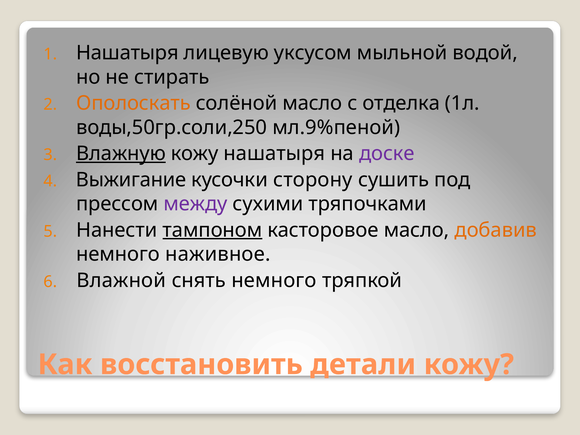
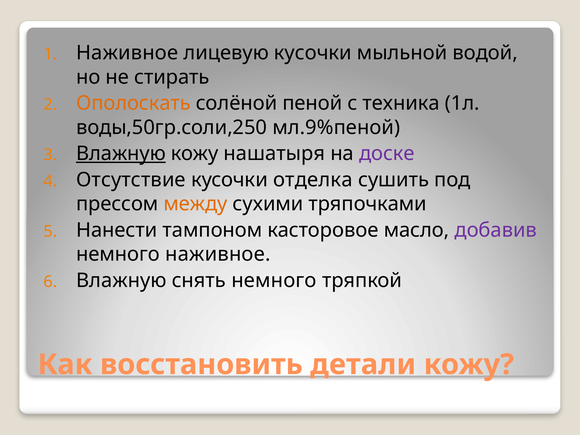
Нашатыря: Нашатыря -> Наживное (127, 53)
лицевую уксусом: уксусом -> кусочки (313, 53)
солёной масло: масло -> пеной (312, 103)
отделка: отделка -> техника (401, 103)
Выжигание: Выжигание -> Отсутствие (131, 180)
сторону: сторону -> отделка (313, 180)
между colour: purple -> orange (196, 204)
тампоном underline: present -> none (212, 230)
добавив colour: orange -> purple (496, 230)
Влажной: Влажной -> Влажную (121, 280)
